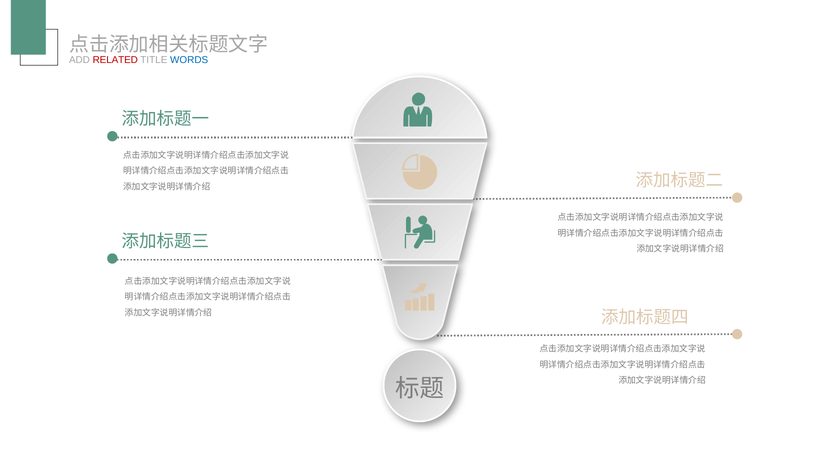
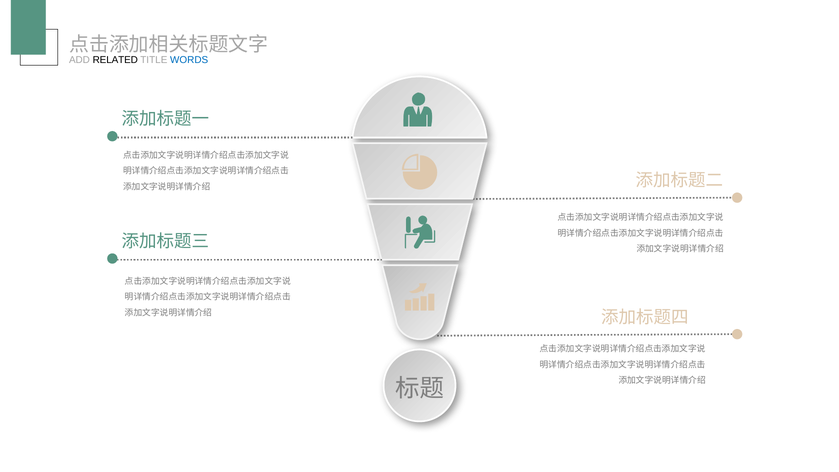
RELATED colour: red -> black (115, 60)
